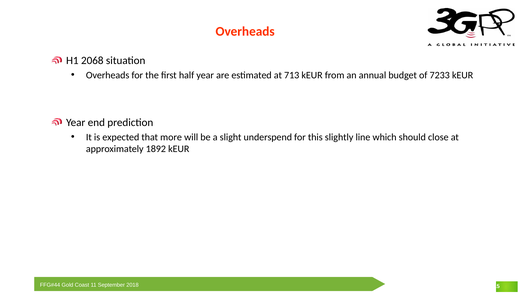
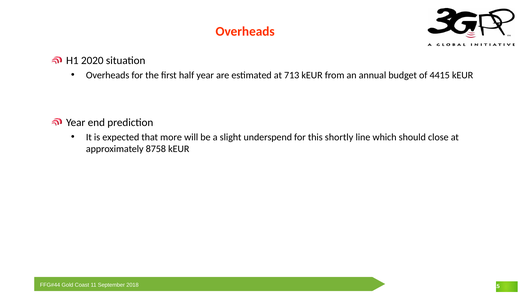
2068: 2068 -> 2020 (92, 61)
7233: 7233 -> 4415 (440, 75)
slightly: slightly -> shortly (339, 137)
1892: 1892 -> 8758 (156, 149)
